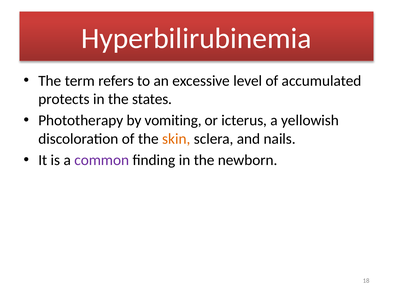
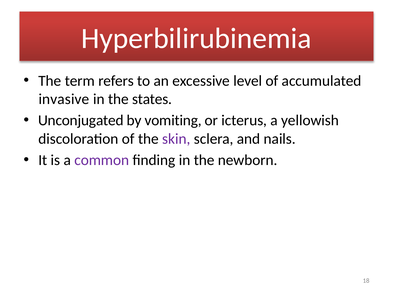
protects: protects -> invasive (64, 99)
Phototherapy: Phototherapy -> Unconjugated (81, 121)
skin colour: orange -> purple (176, 139)
